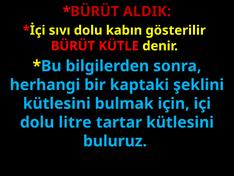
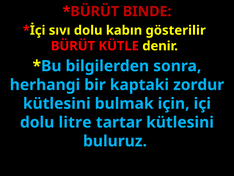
ALDIK: ALDIK -> BINDE (147, 11)
şeklini: şeklini -> zordur (199, 85)
